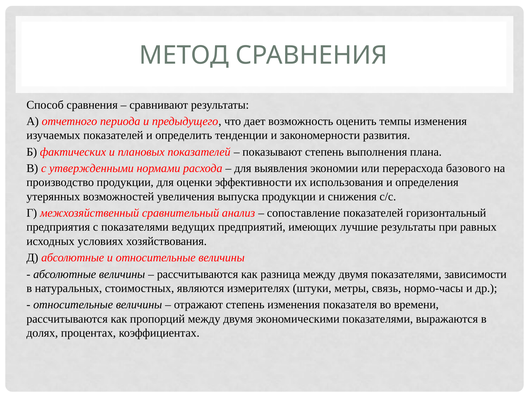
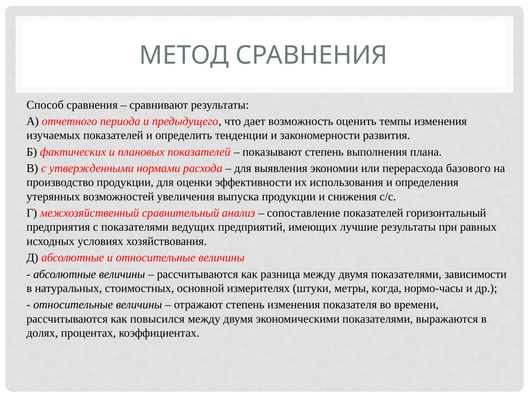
являются: являются -> основной (201, 288)
связь: связь -> когда (387, 288)
пропорций: пропорций -> повысился (157, 319)
